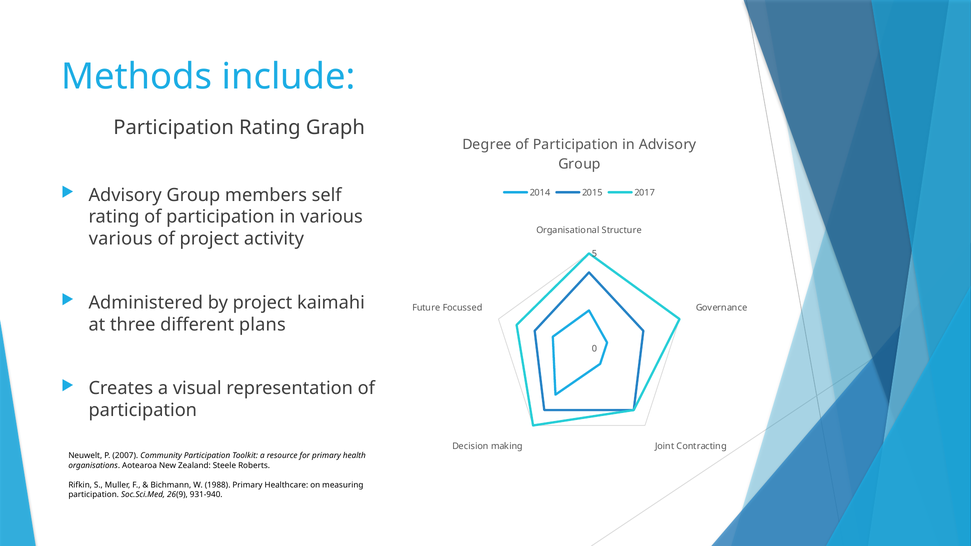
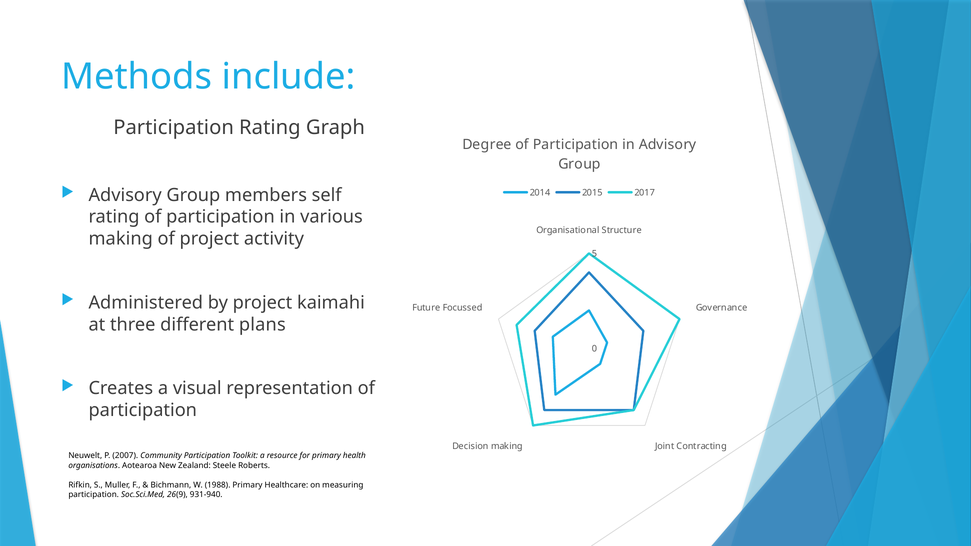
various: various -> making (121, 239)
